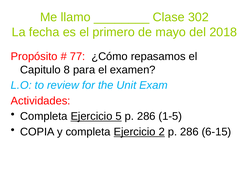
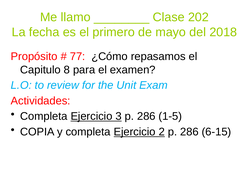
302: 302 -> 202 (198, 17)
5: 5 -> 3 (119, 116)
